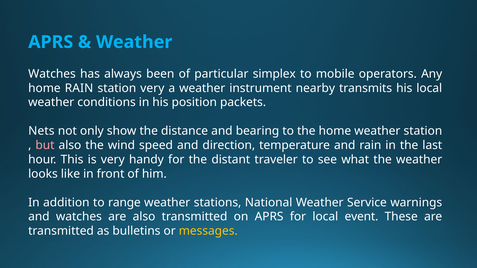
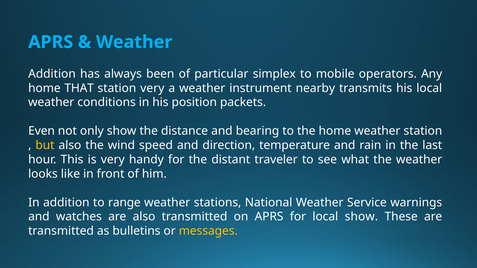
Watches: Watches -> Addition (52, 74)
home RAIN: RAIN -> THAT (79, 88)
Nets: Nets -> Even (41, 131)
but colour: pink -> yellow (45, 145)
local event: event -> show (361, 217)
